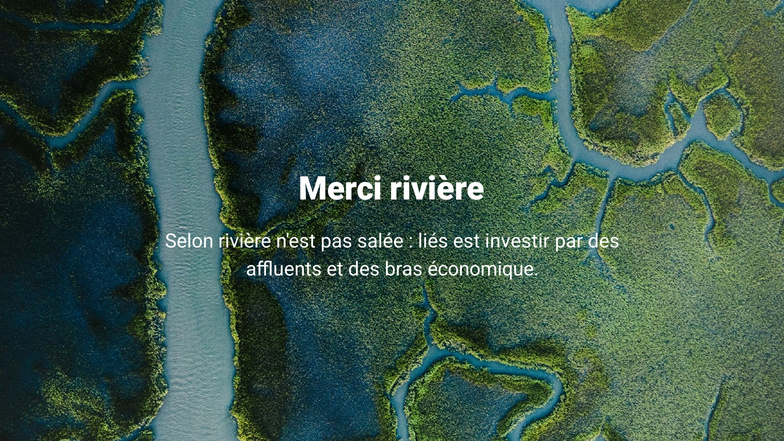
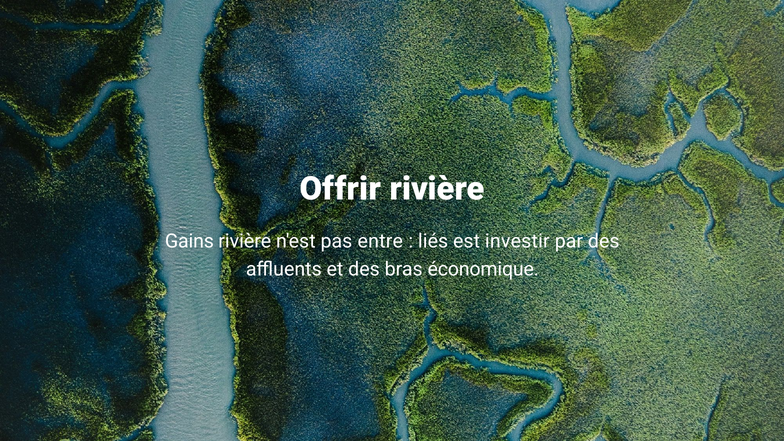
Merci: Merci -> Offrir (340, 189)
Selon: Selon -> Gains (189, 241)
salée: salée -> entre (380, 241)
